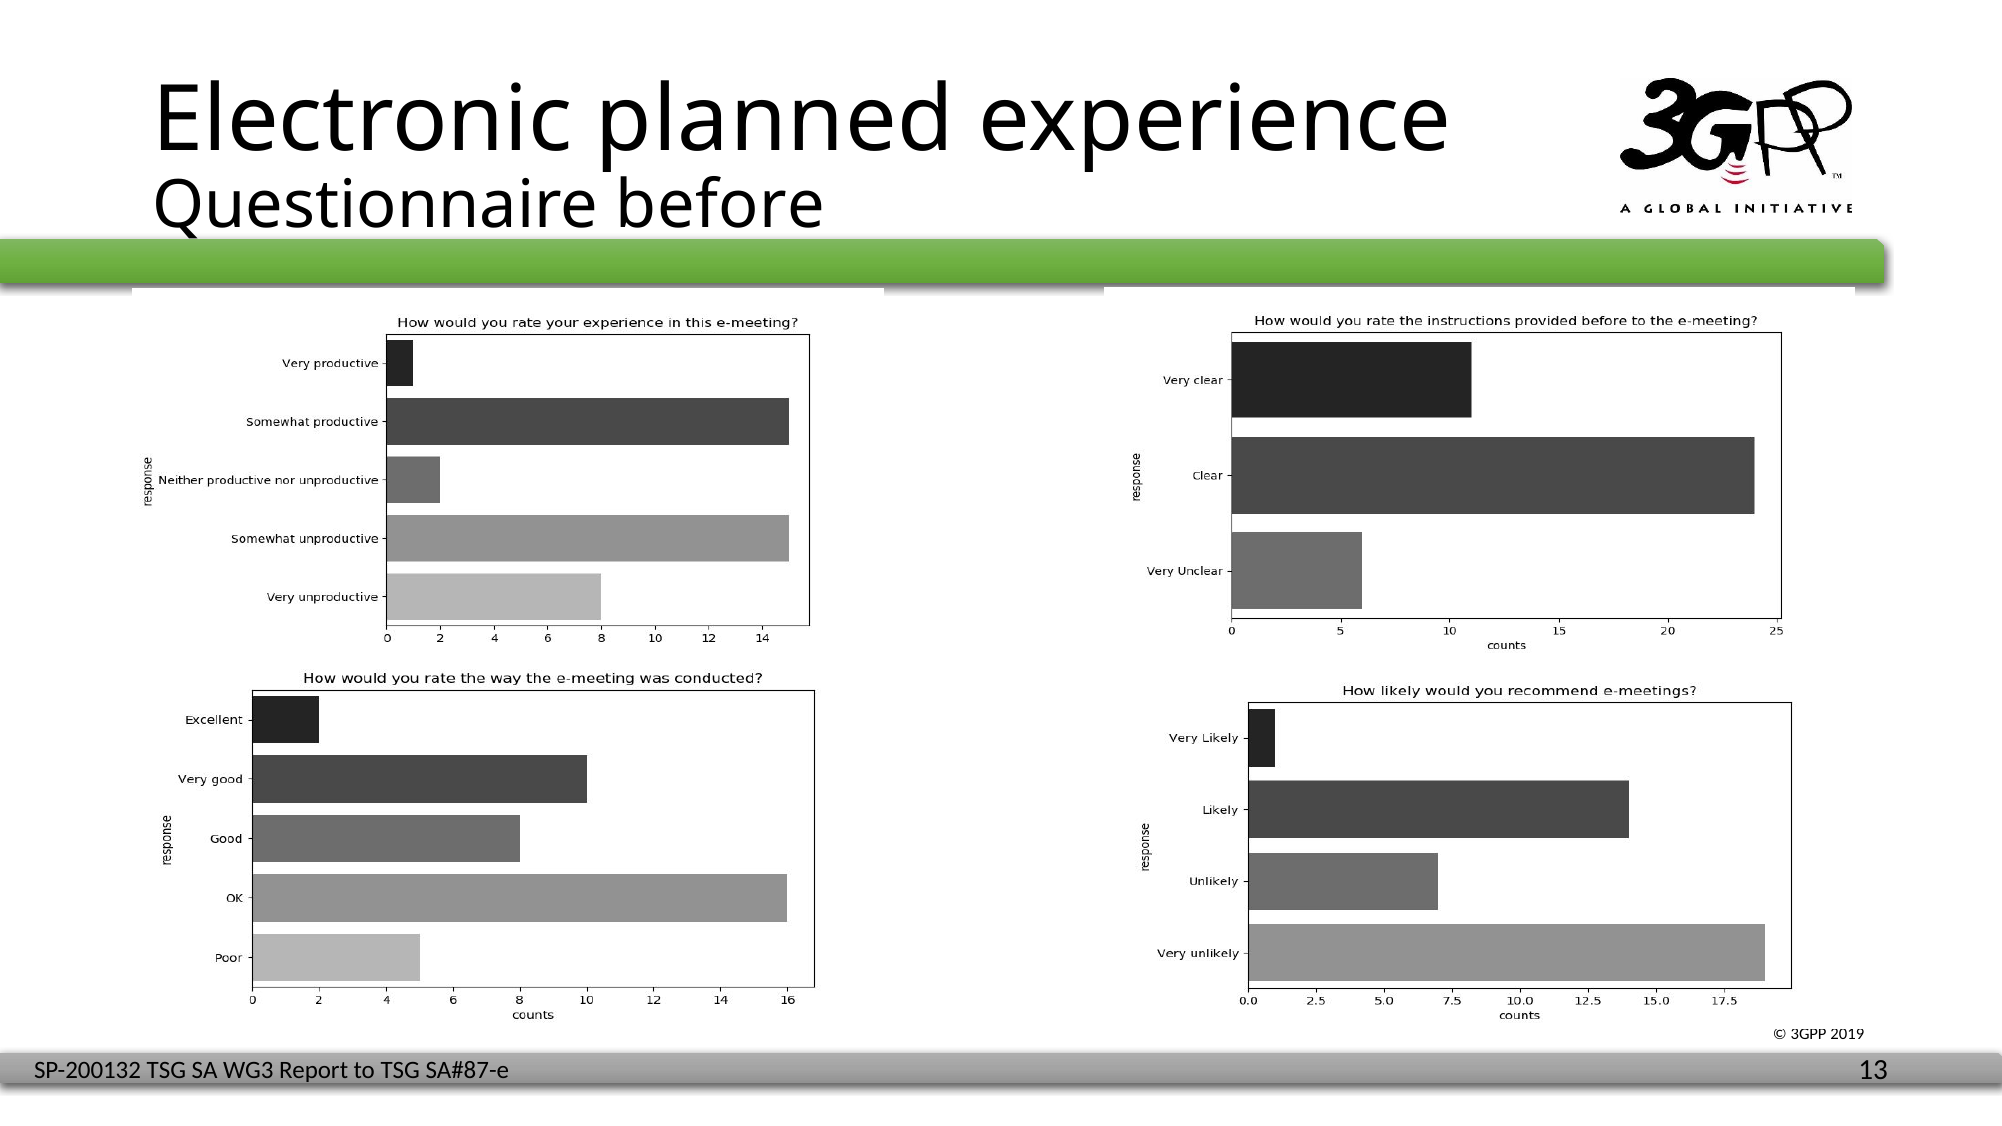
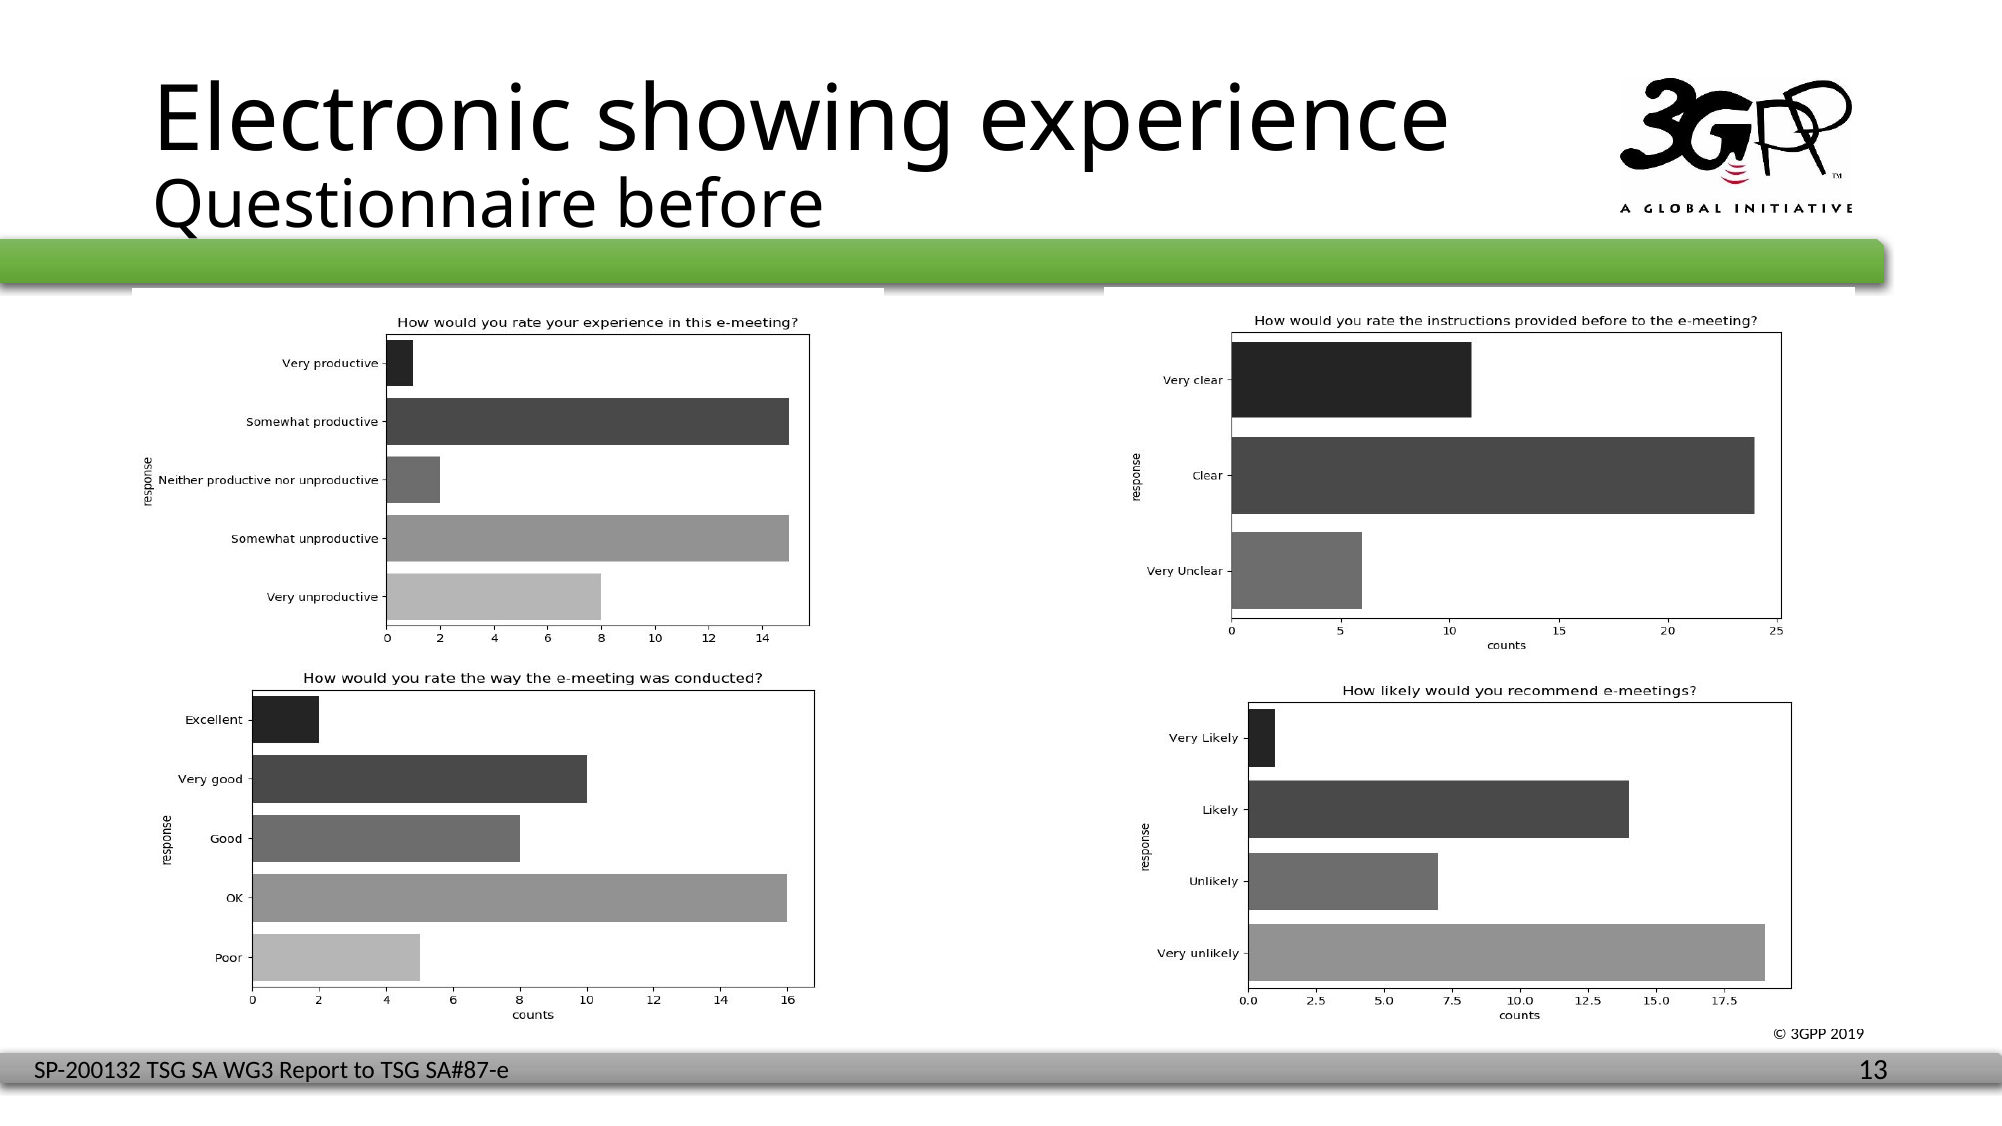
planned: planned -> showing (776, 120)
